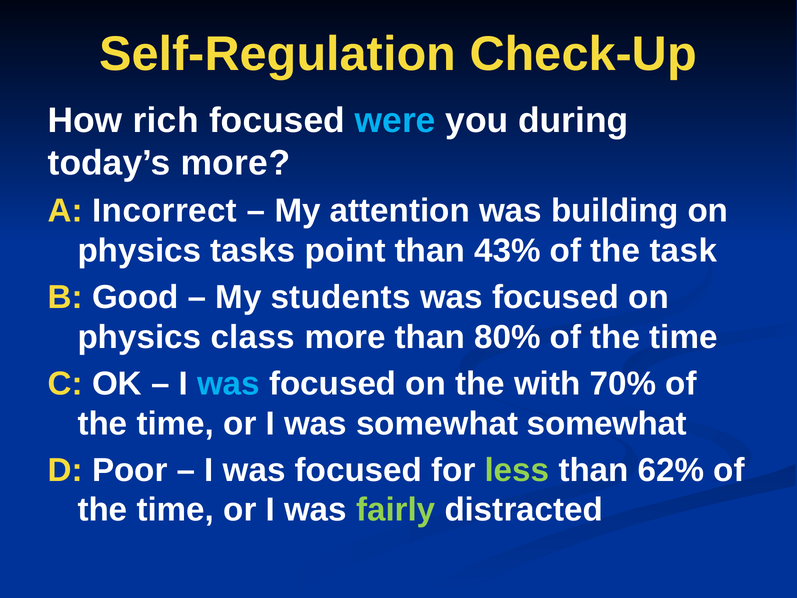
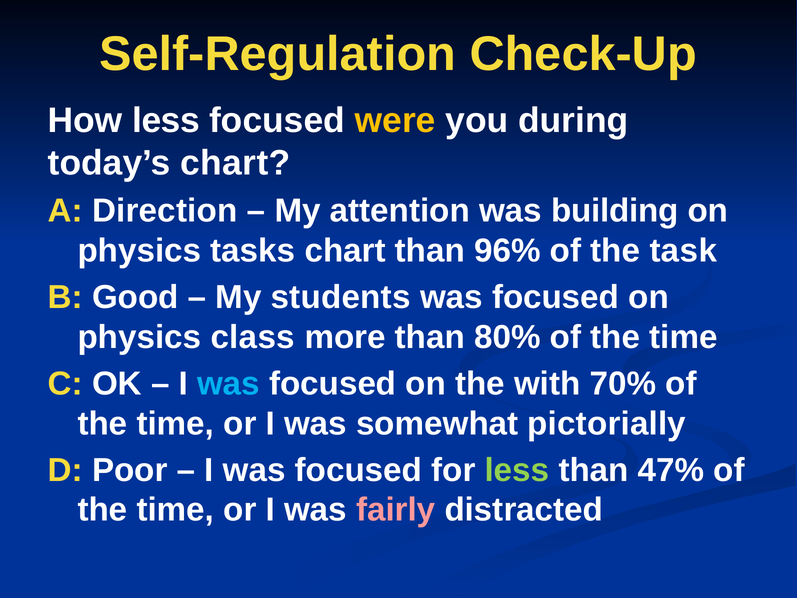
How rich: rich -> less (166, 121)
were colour: light blue -> yellow (395, 121)
today’s more: more -> chart (235, 163)
Incorrect: Incorrect -> Direction (165, 211)
tasks point: point -> chart (345, 251)
43%: 43% -> 96% (507, 251)
somewhat somewhat: somewhat -> pictorially (607, 423)
62%: 62% -> 47% (671, 470)
fairly colour: light green -> pink (396, 510)
